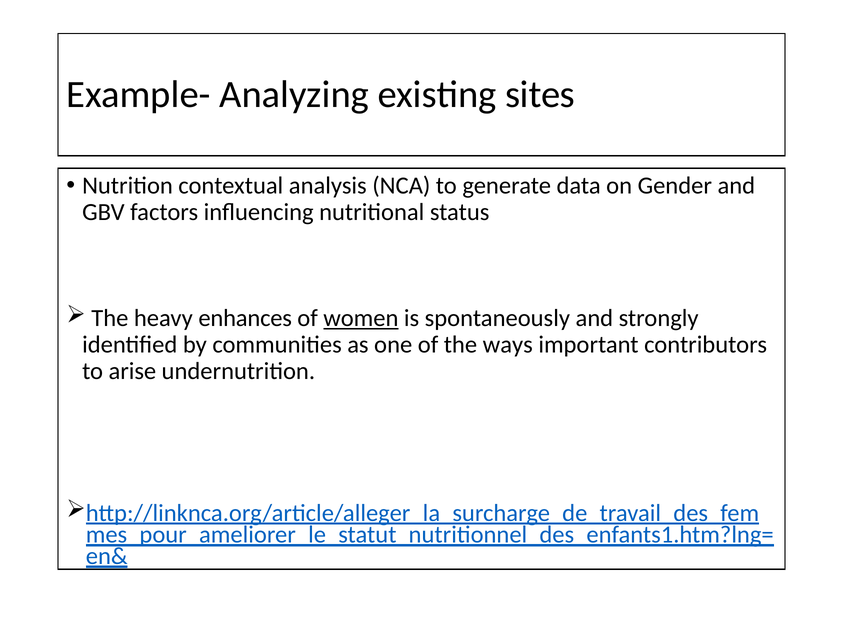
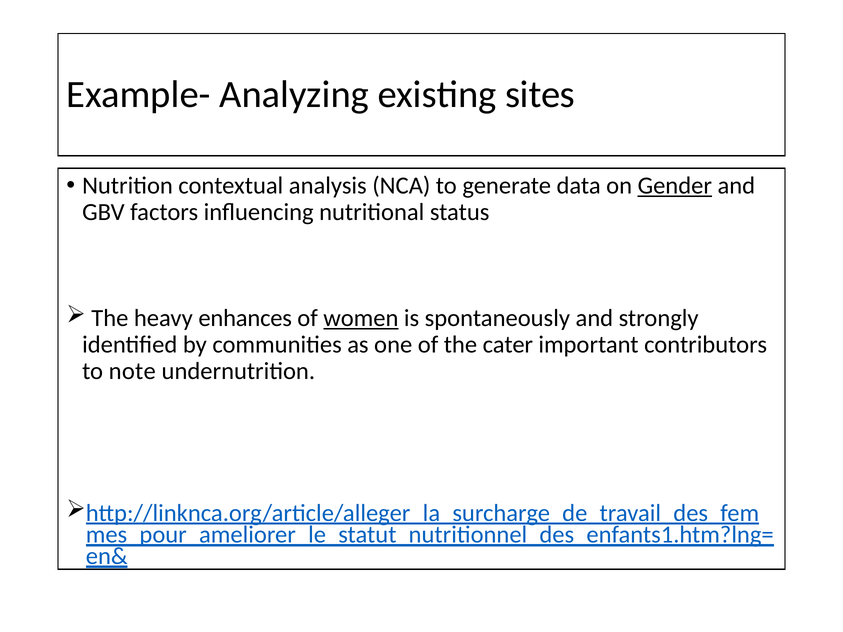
Gender underline: none -> present (675, 186)
ways: ways -> cater (508, 345)
arise: arise -> note (132, 371)
